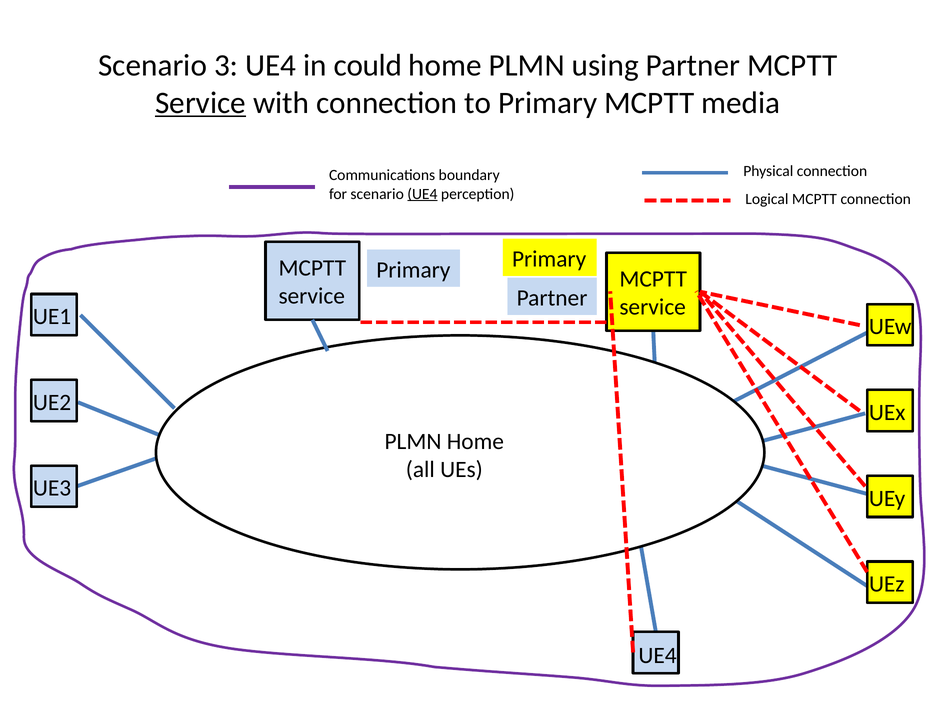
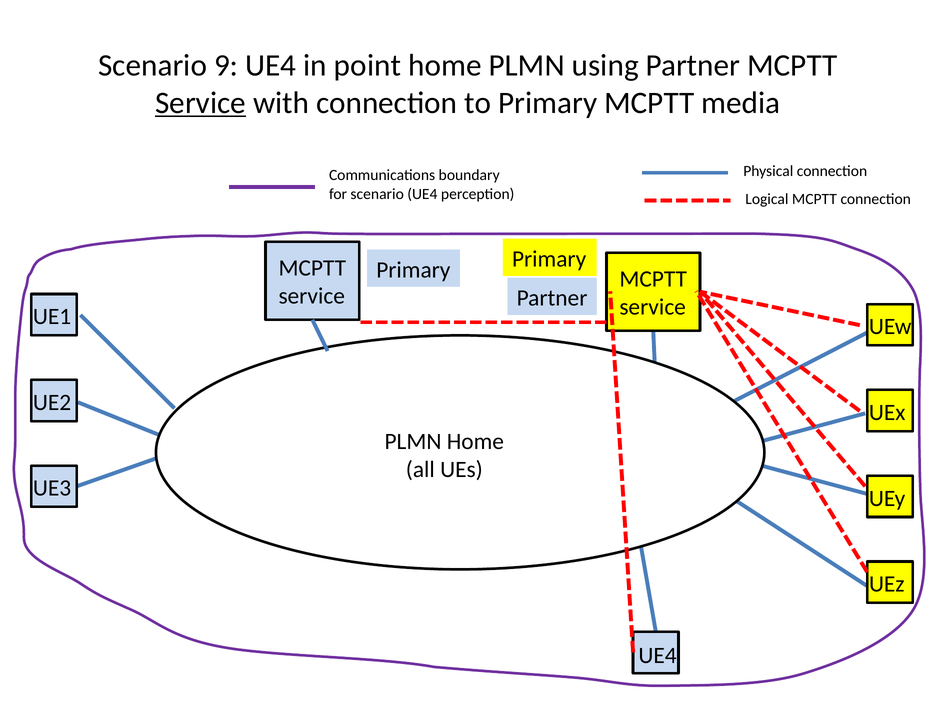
3: 3 -> 9 (226, 65)
could: could -> point (368, 65)
UE4 underline: present -> none (422, 194)
